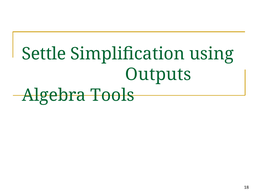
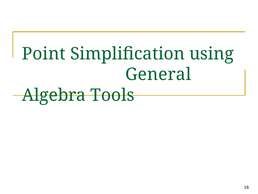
Settle: Settle -> Point (44, 54)
Outputs: Outputs -> General (158, 74)
